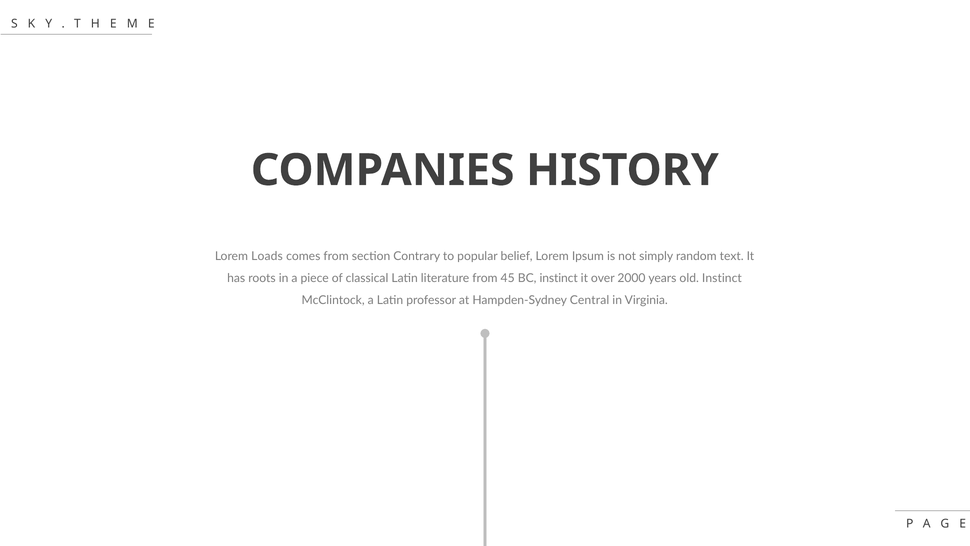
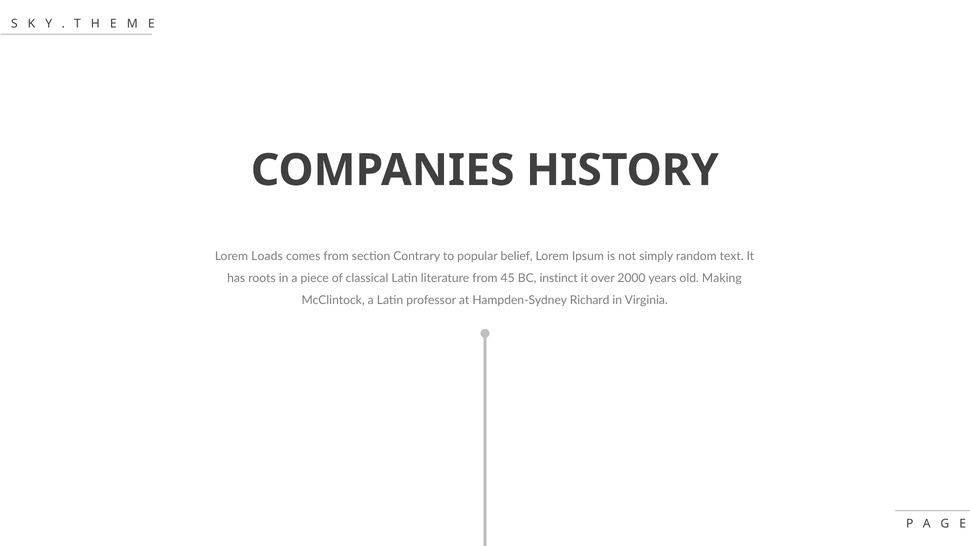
old Instinct: Instinct -> Making (722, 278)
Central: Central -> Richard (590, 300)
